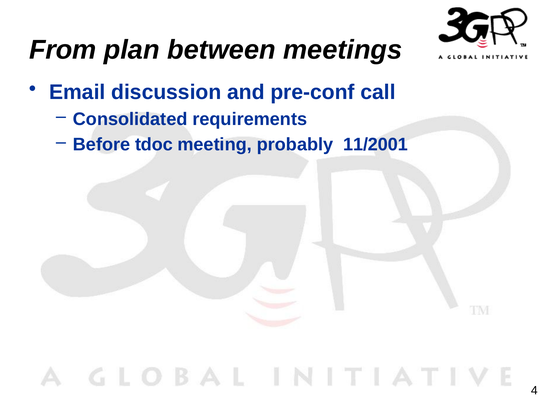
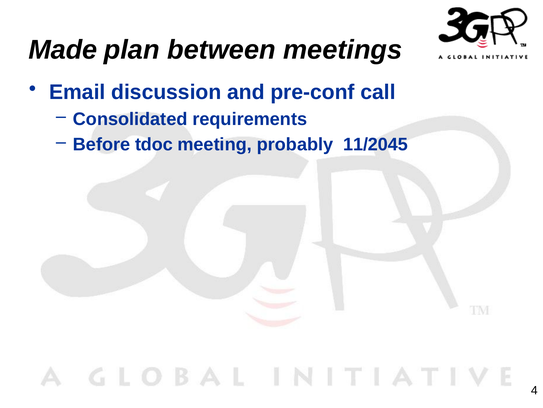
From: From -> Made (63, 50)
11/2001: 11/2001 -> 11/2045 (376, 144)
